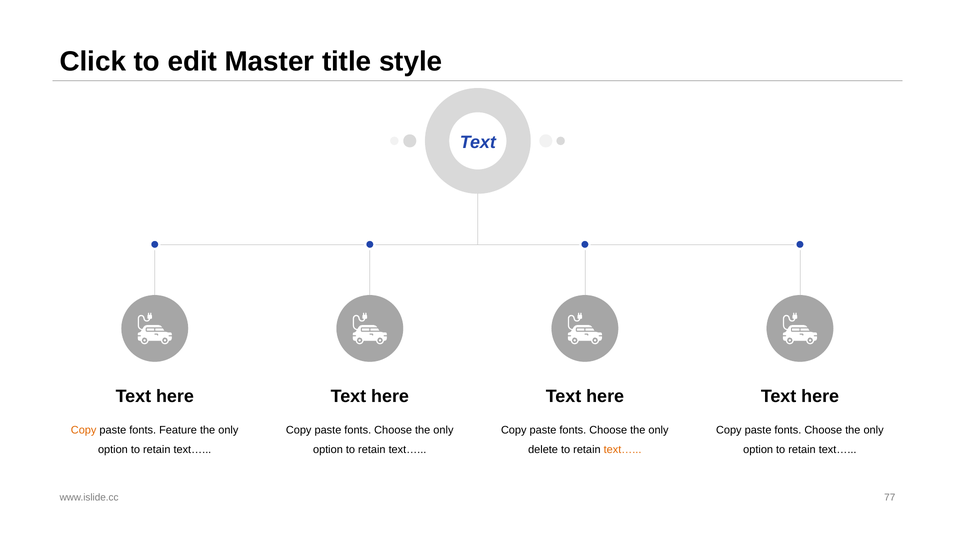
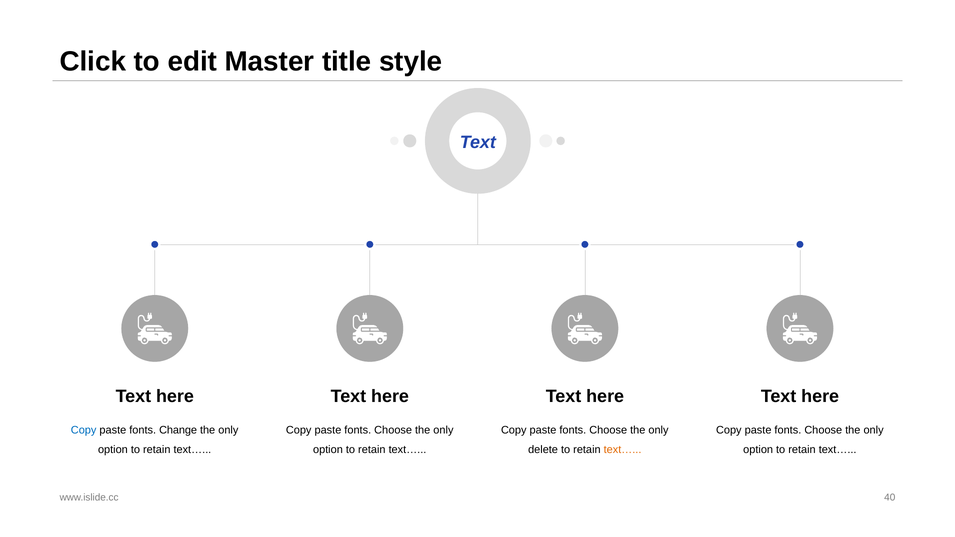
Copy colour: orange -> blue (84, 430)
Feature: Feature -> Change (178, 430)
77: 77 -> 40 (890, 498)
